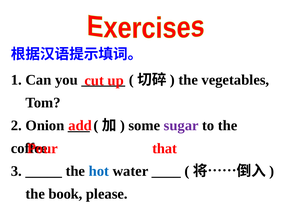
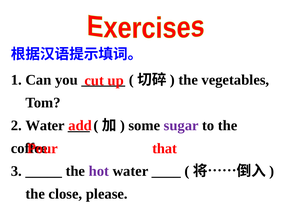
2 Onion: Onion -> Water (45, 126)
hot colour: blue -> purple (99, 171)
book: book -> close (65, 194)
